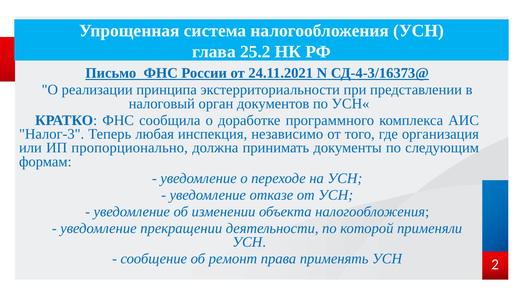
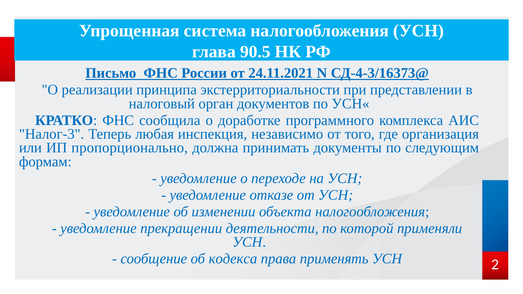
25.2: 25.2 -> 90.5 (255, 52)
ремонт: ремонт -> кодекса (233, 259)
